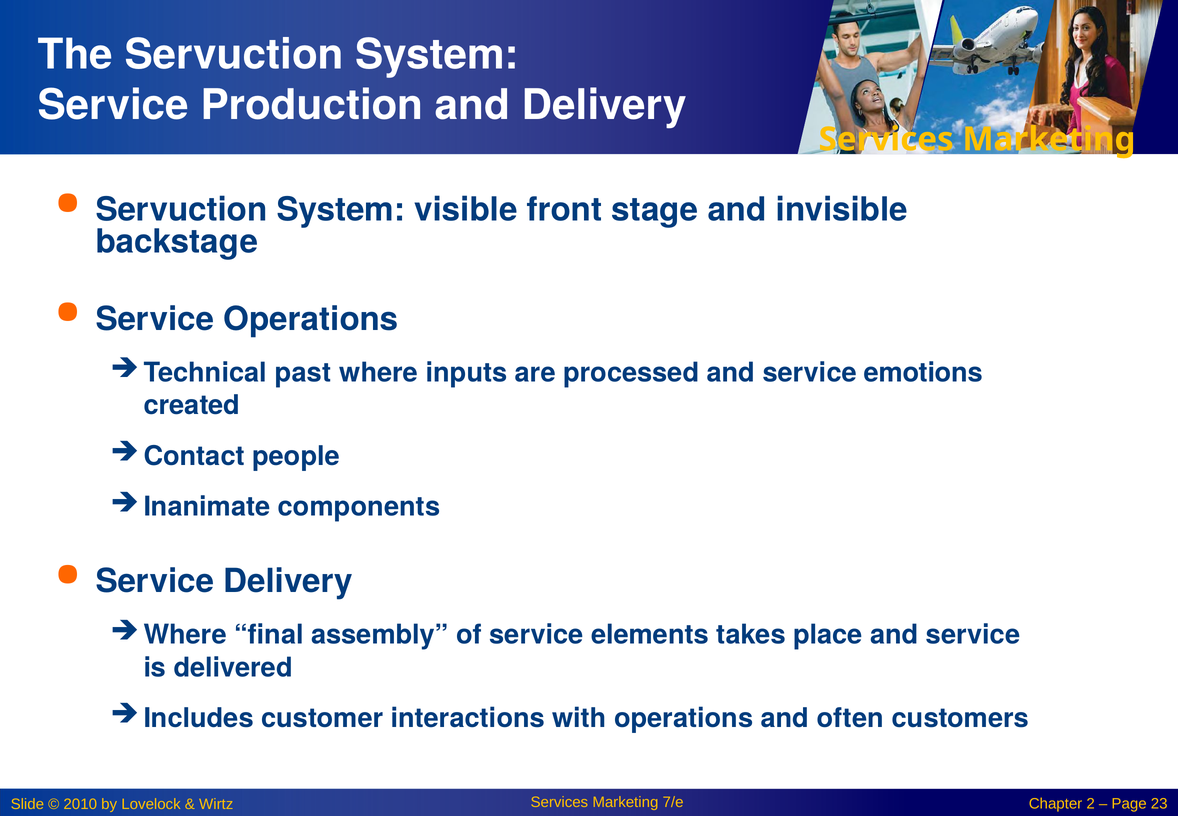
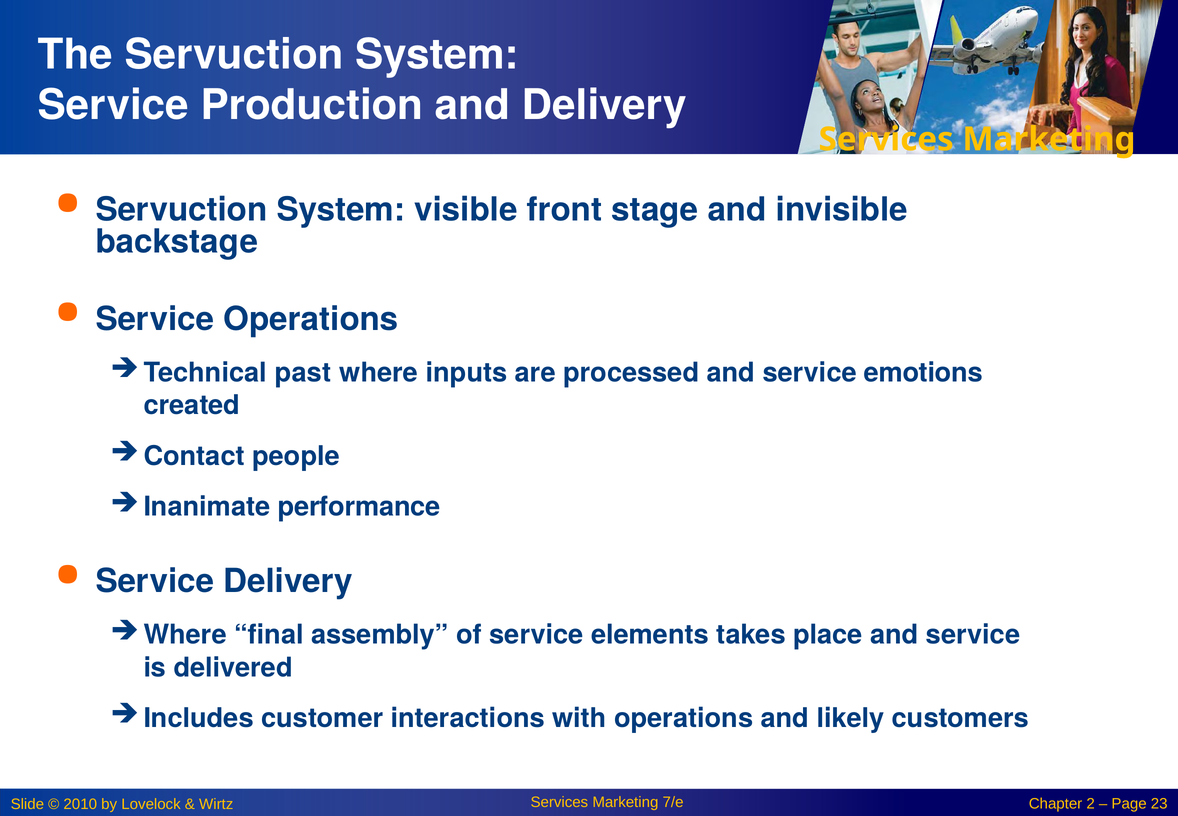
components: components -> performance (359, 507)
often: often -> likely (850, 718)
